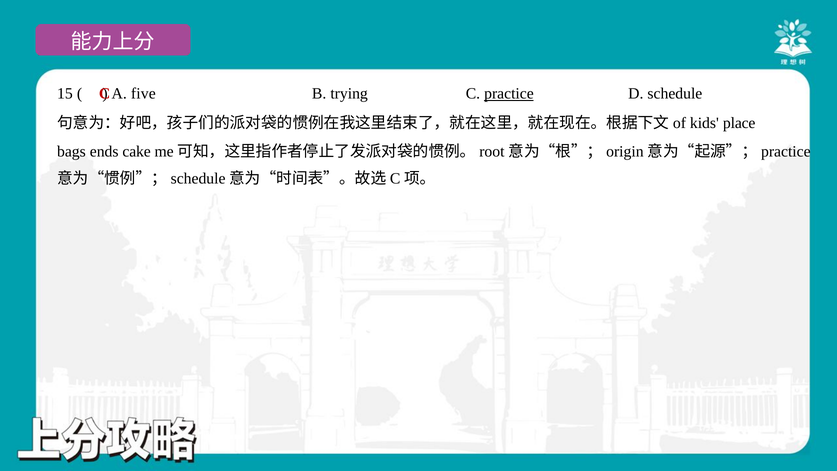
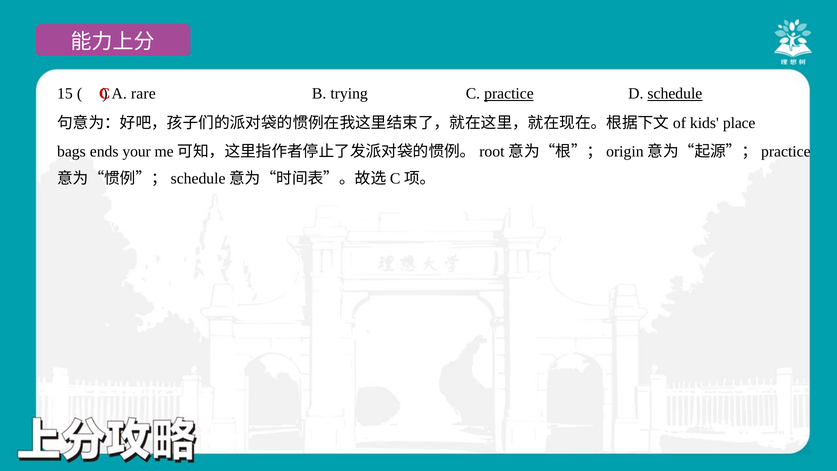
five: five -> rare (143, 94)
schedule underline: none -> present (675, 94)
cake: cake -> your (137, 152)
